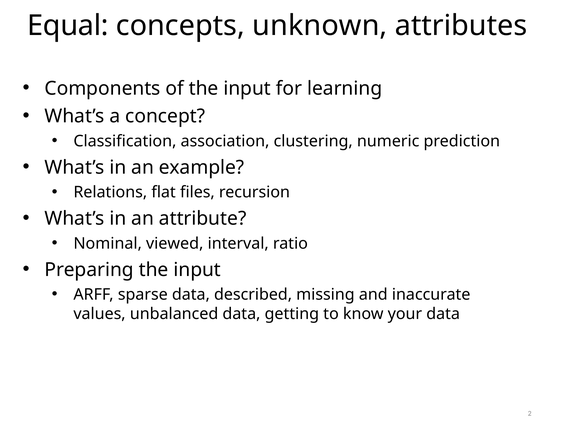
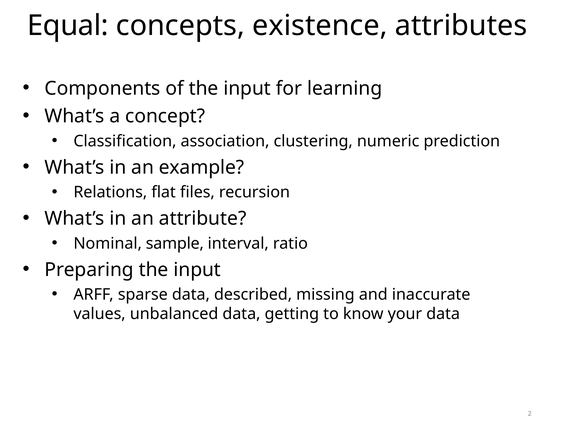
unknown: unknown -> existence (320, 26)
viewed: viewed -> sample (175, 243)
